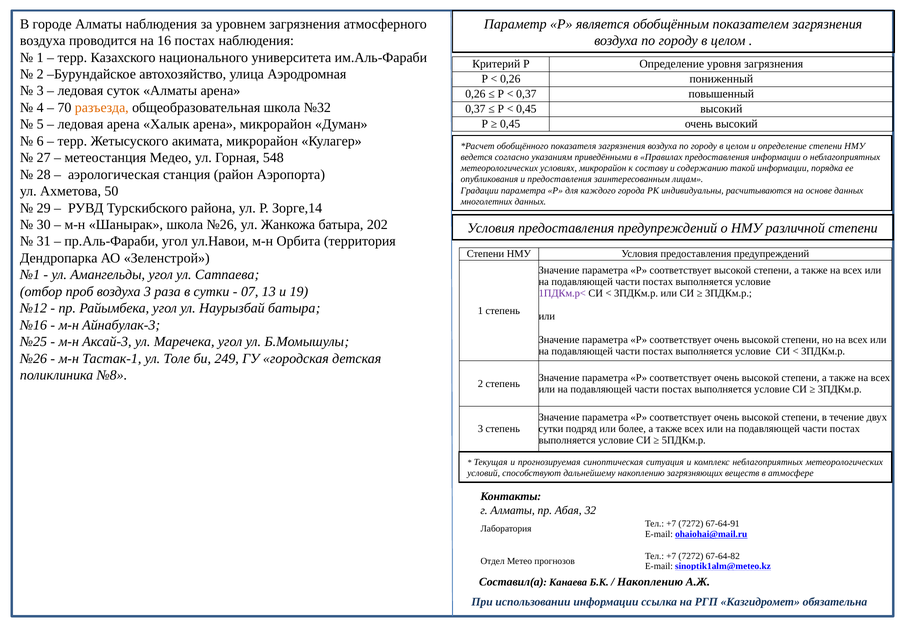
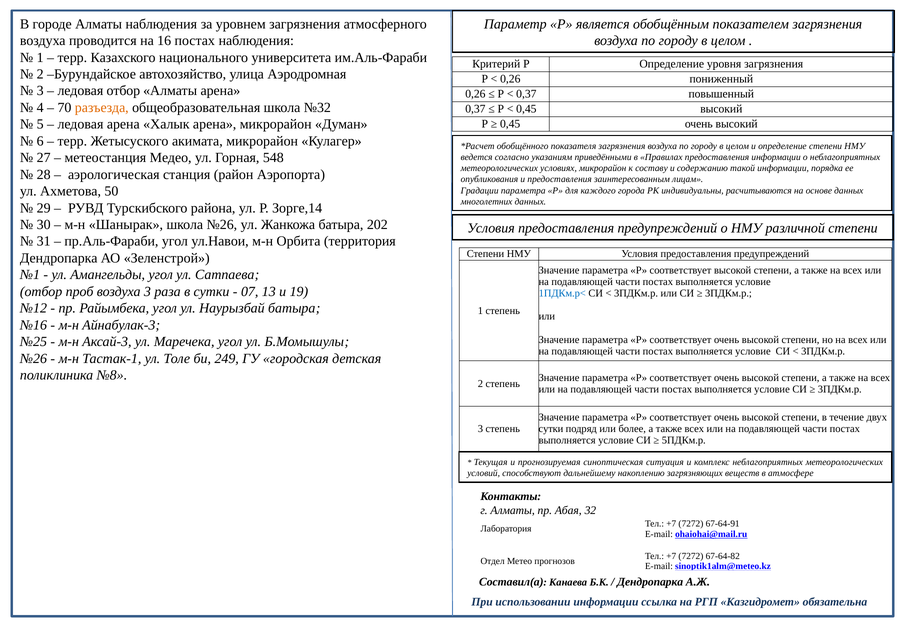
ледовая суток: суток -> отбор (123, 91)
1ПДКм.р< colour: purple -> blue (562, 293)
Накоплению: Накоплению -> Дендропарка (650, 582)
